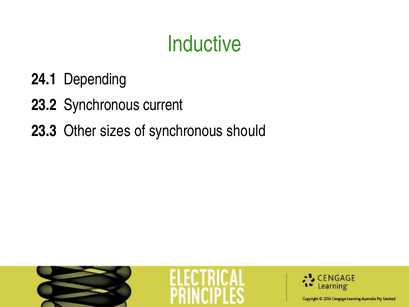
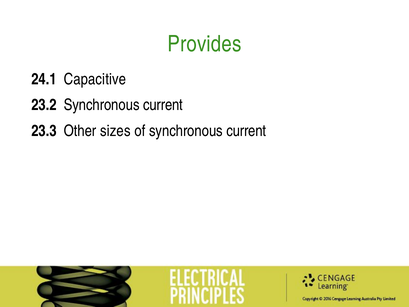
Inductive: Inductive -> Provides (204, 44)
Depending: Depending -> Capacitive (95, 79)
of synchronous should: should -> current (246, 131)
